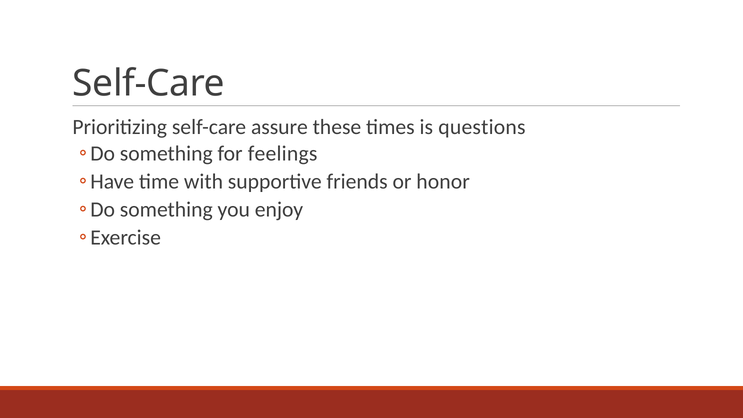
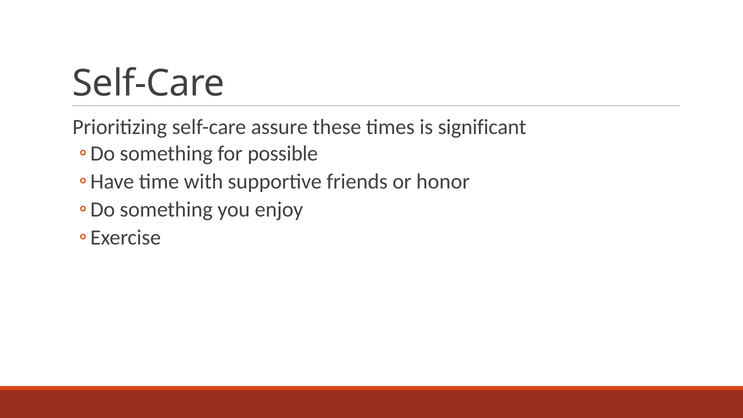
questions: questions -> significant (482, 127)
feelings: feelings -> possible (283, 153)
